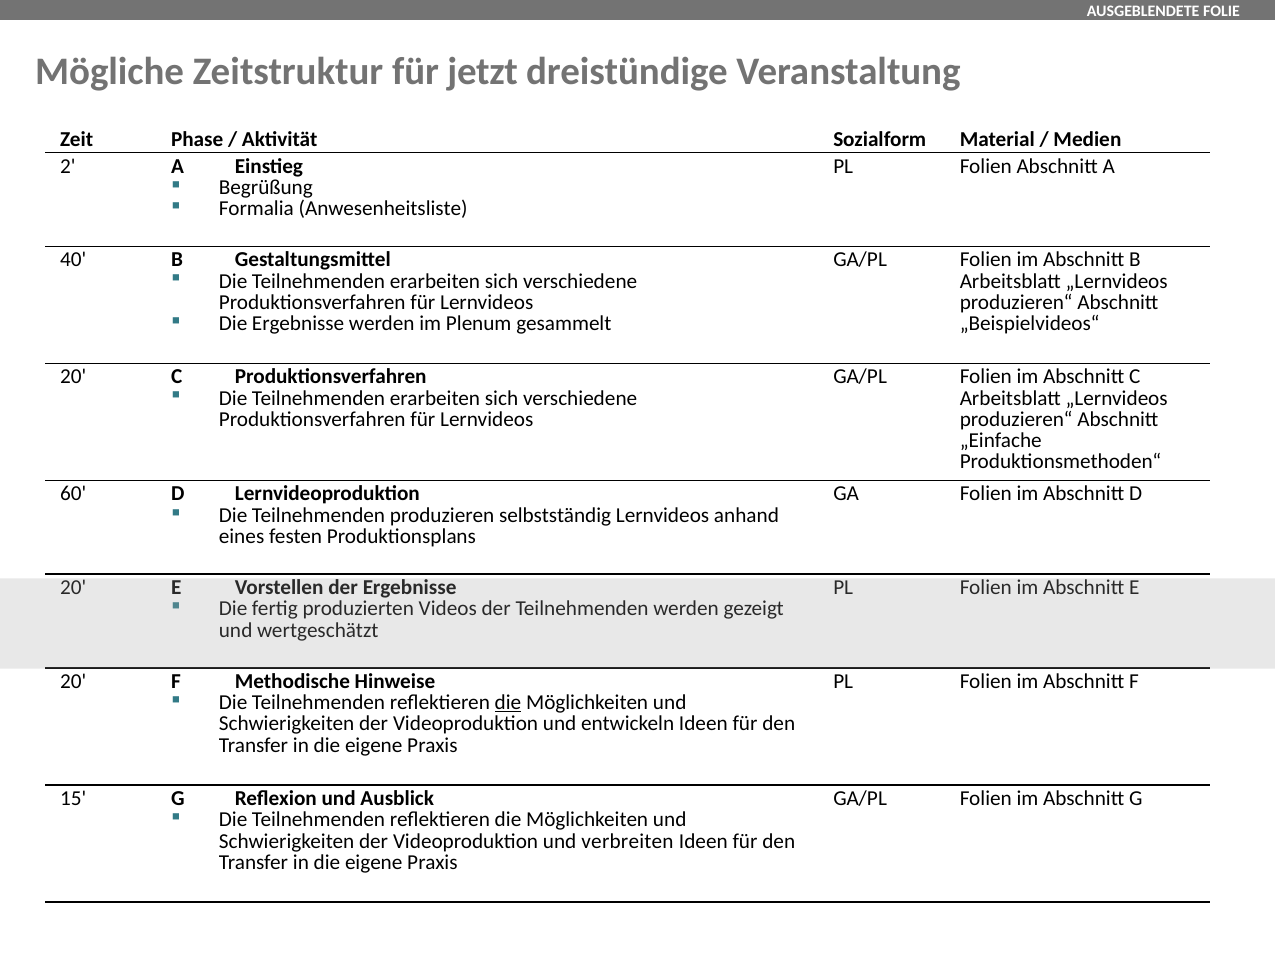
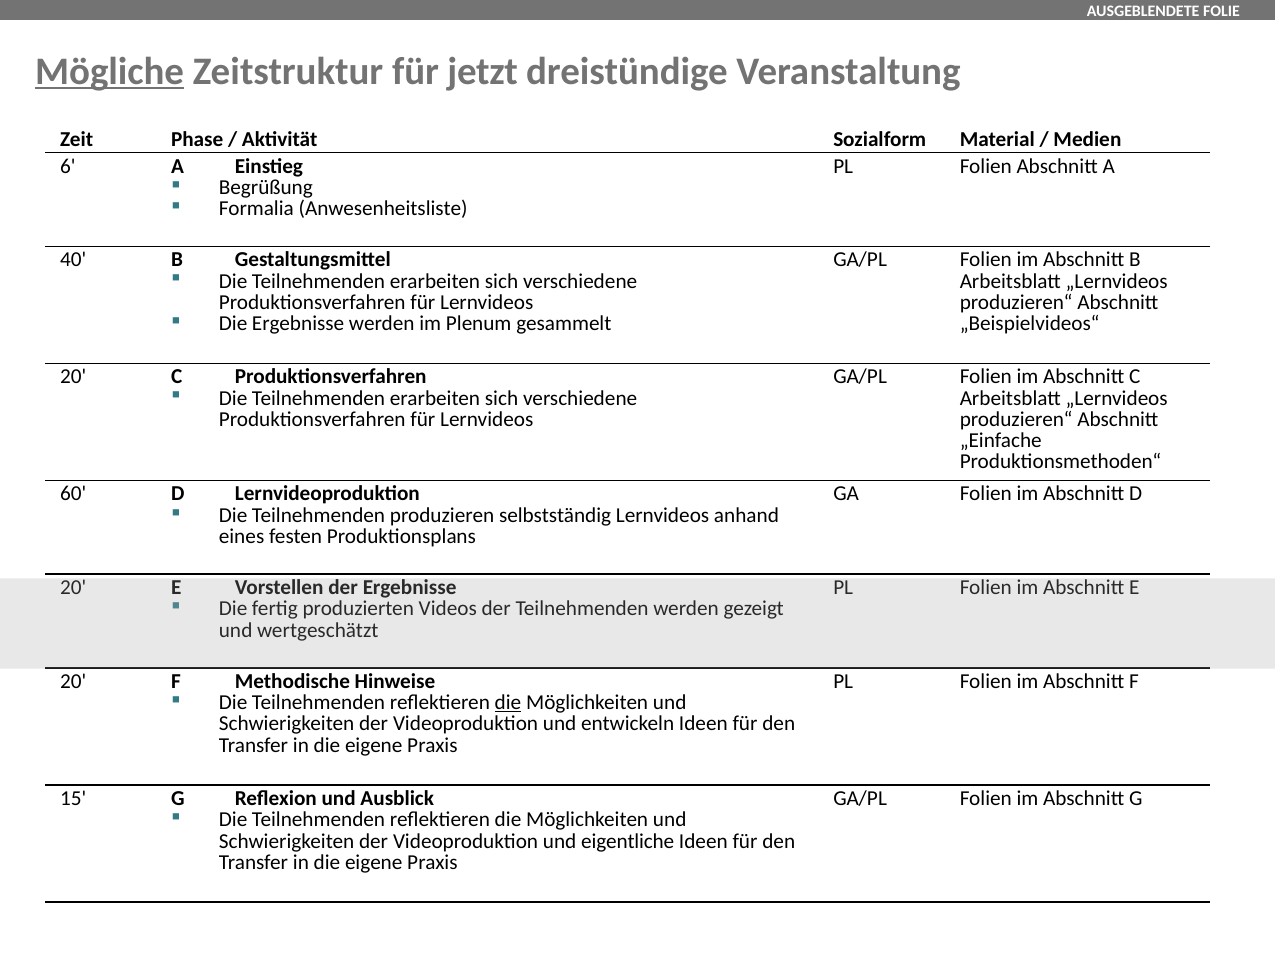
Mögliche underline: none -> present (110, 71)
2: 2 -> 6 (68, 166)
verbreiten: verbreiten -> eigentliche (628, 841)
